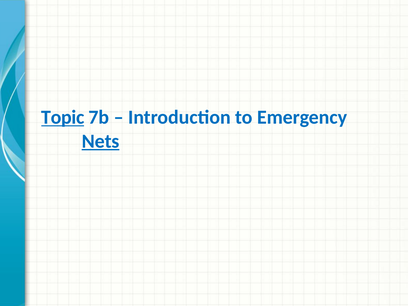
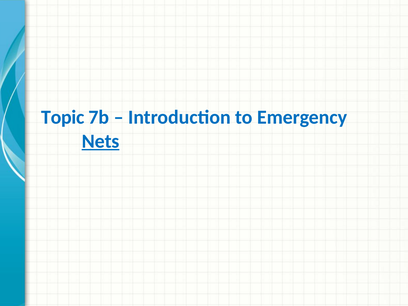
Topic underline: present -> none (63, 117)
